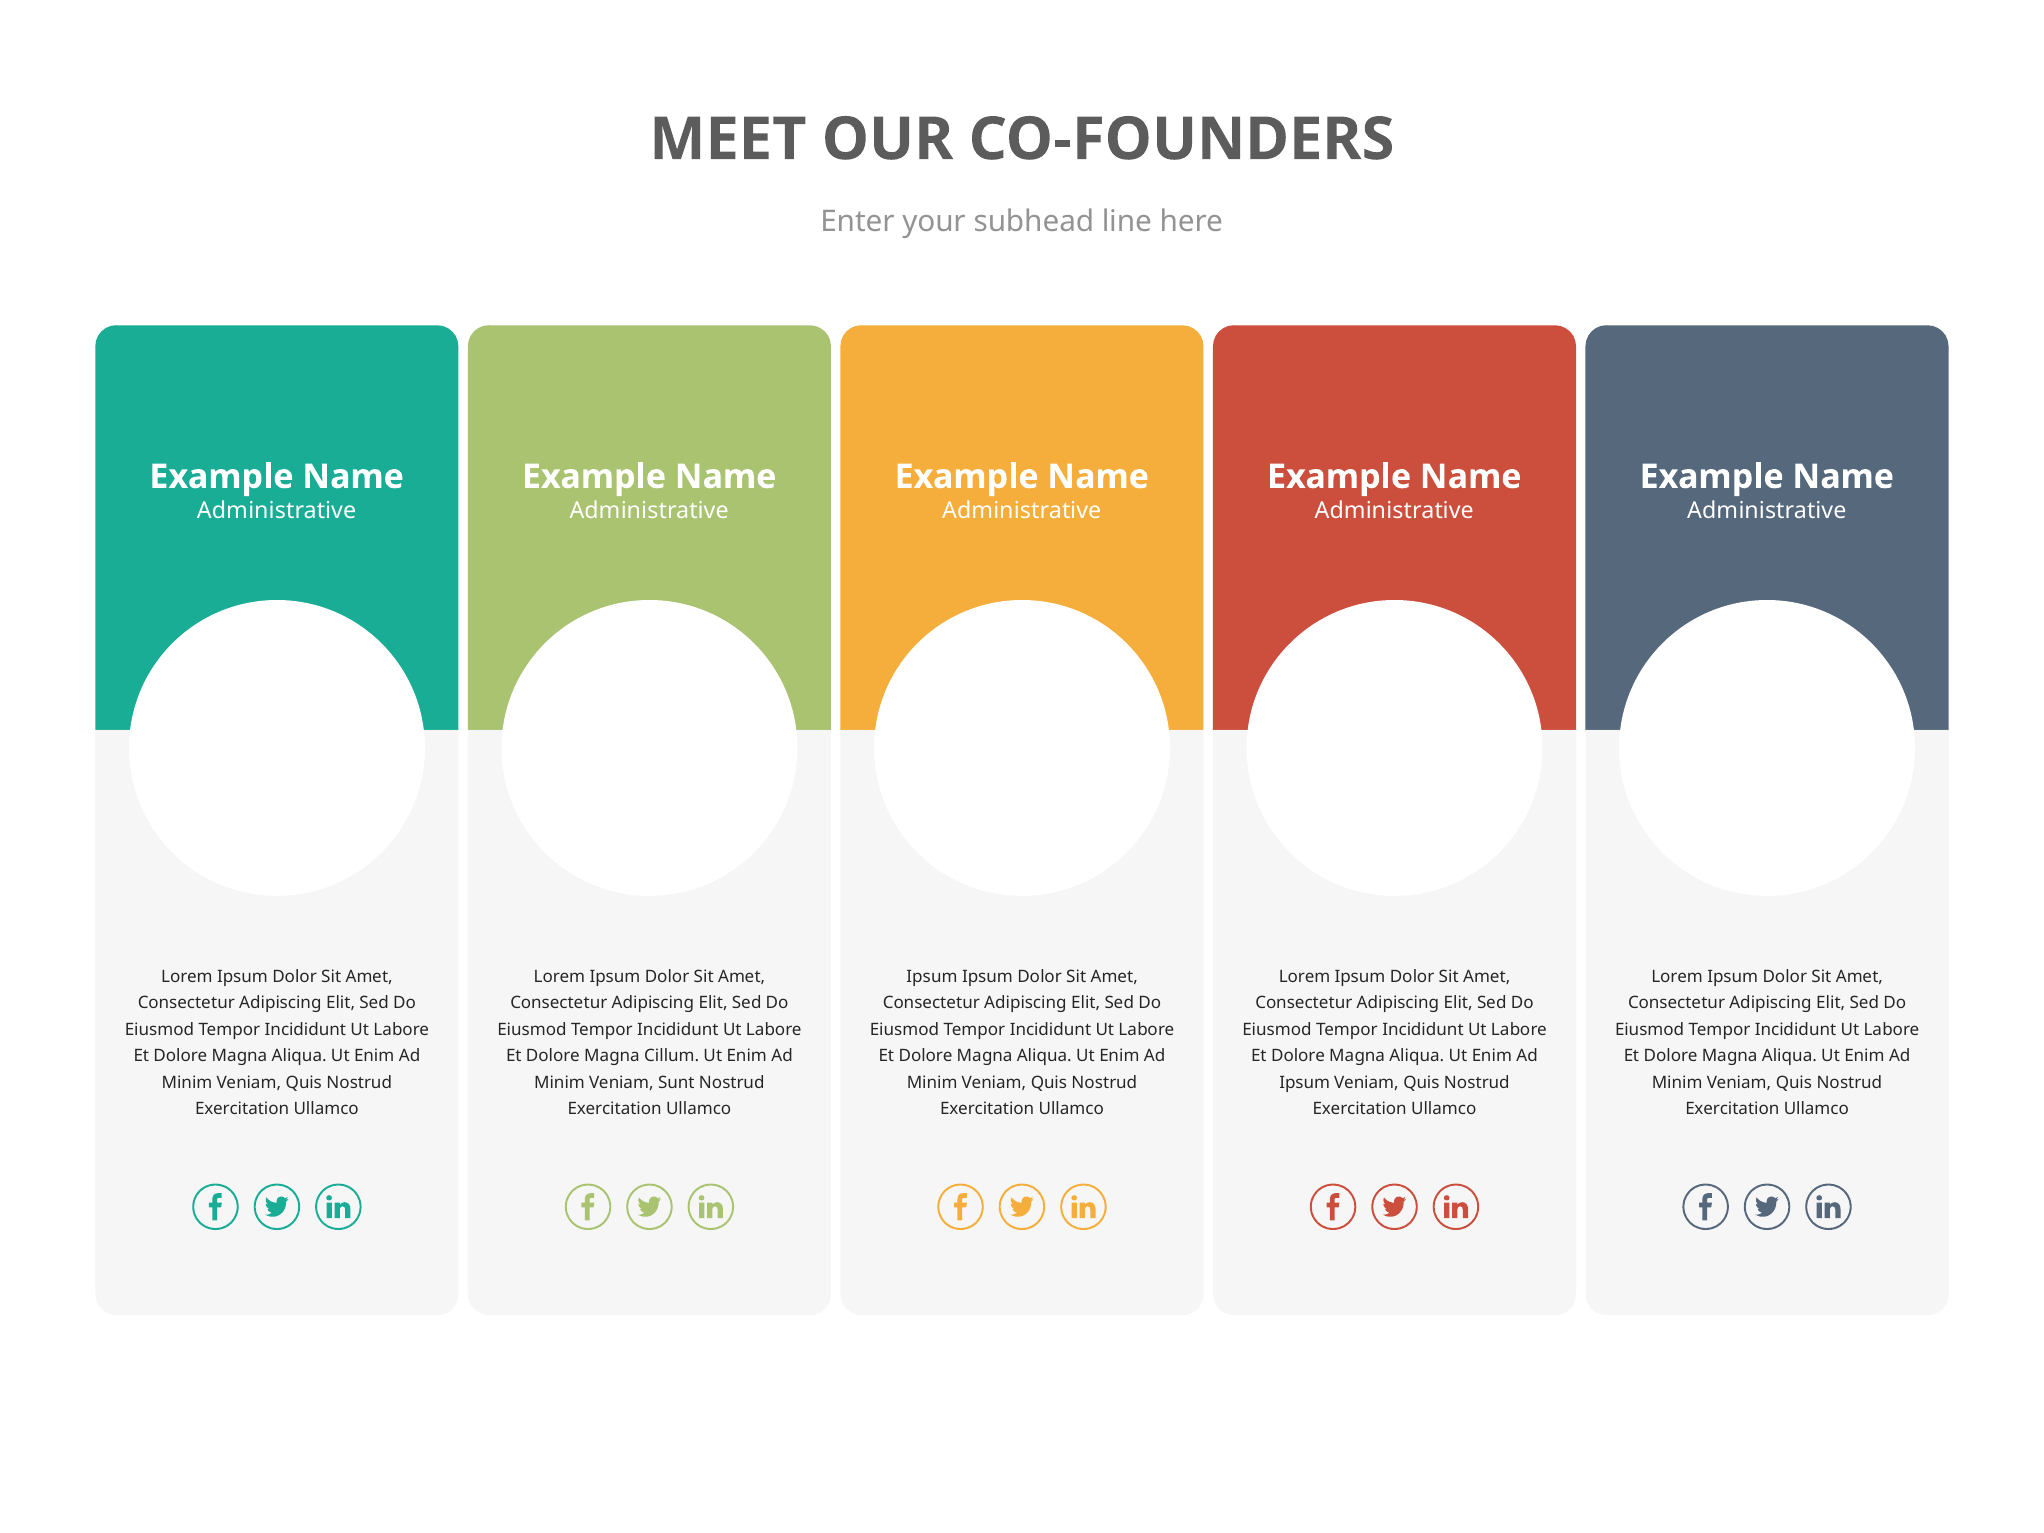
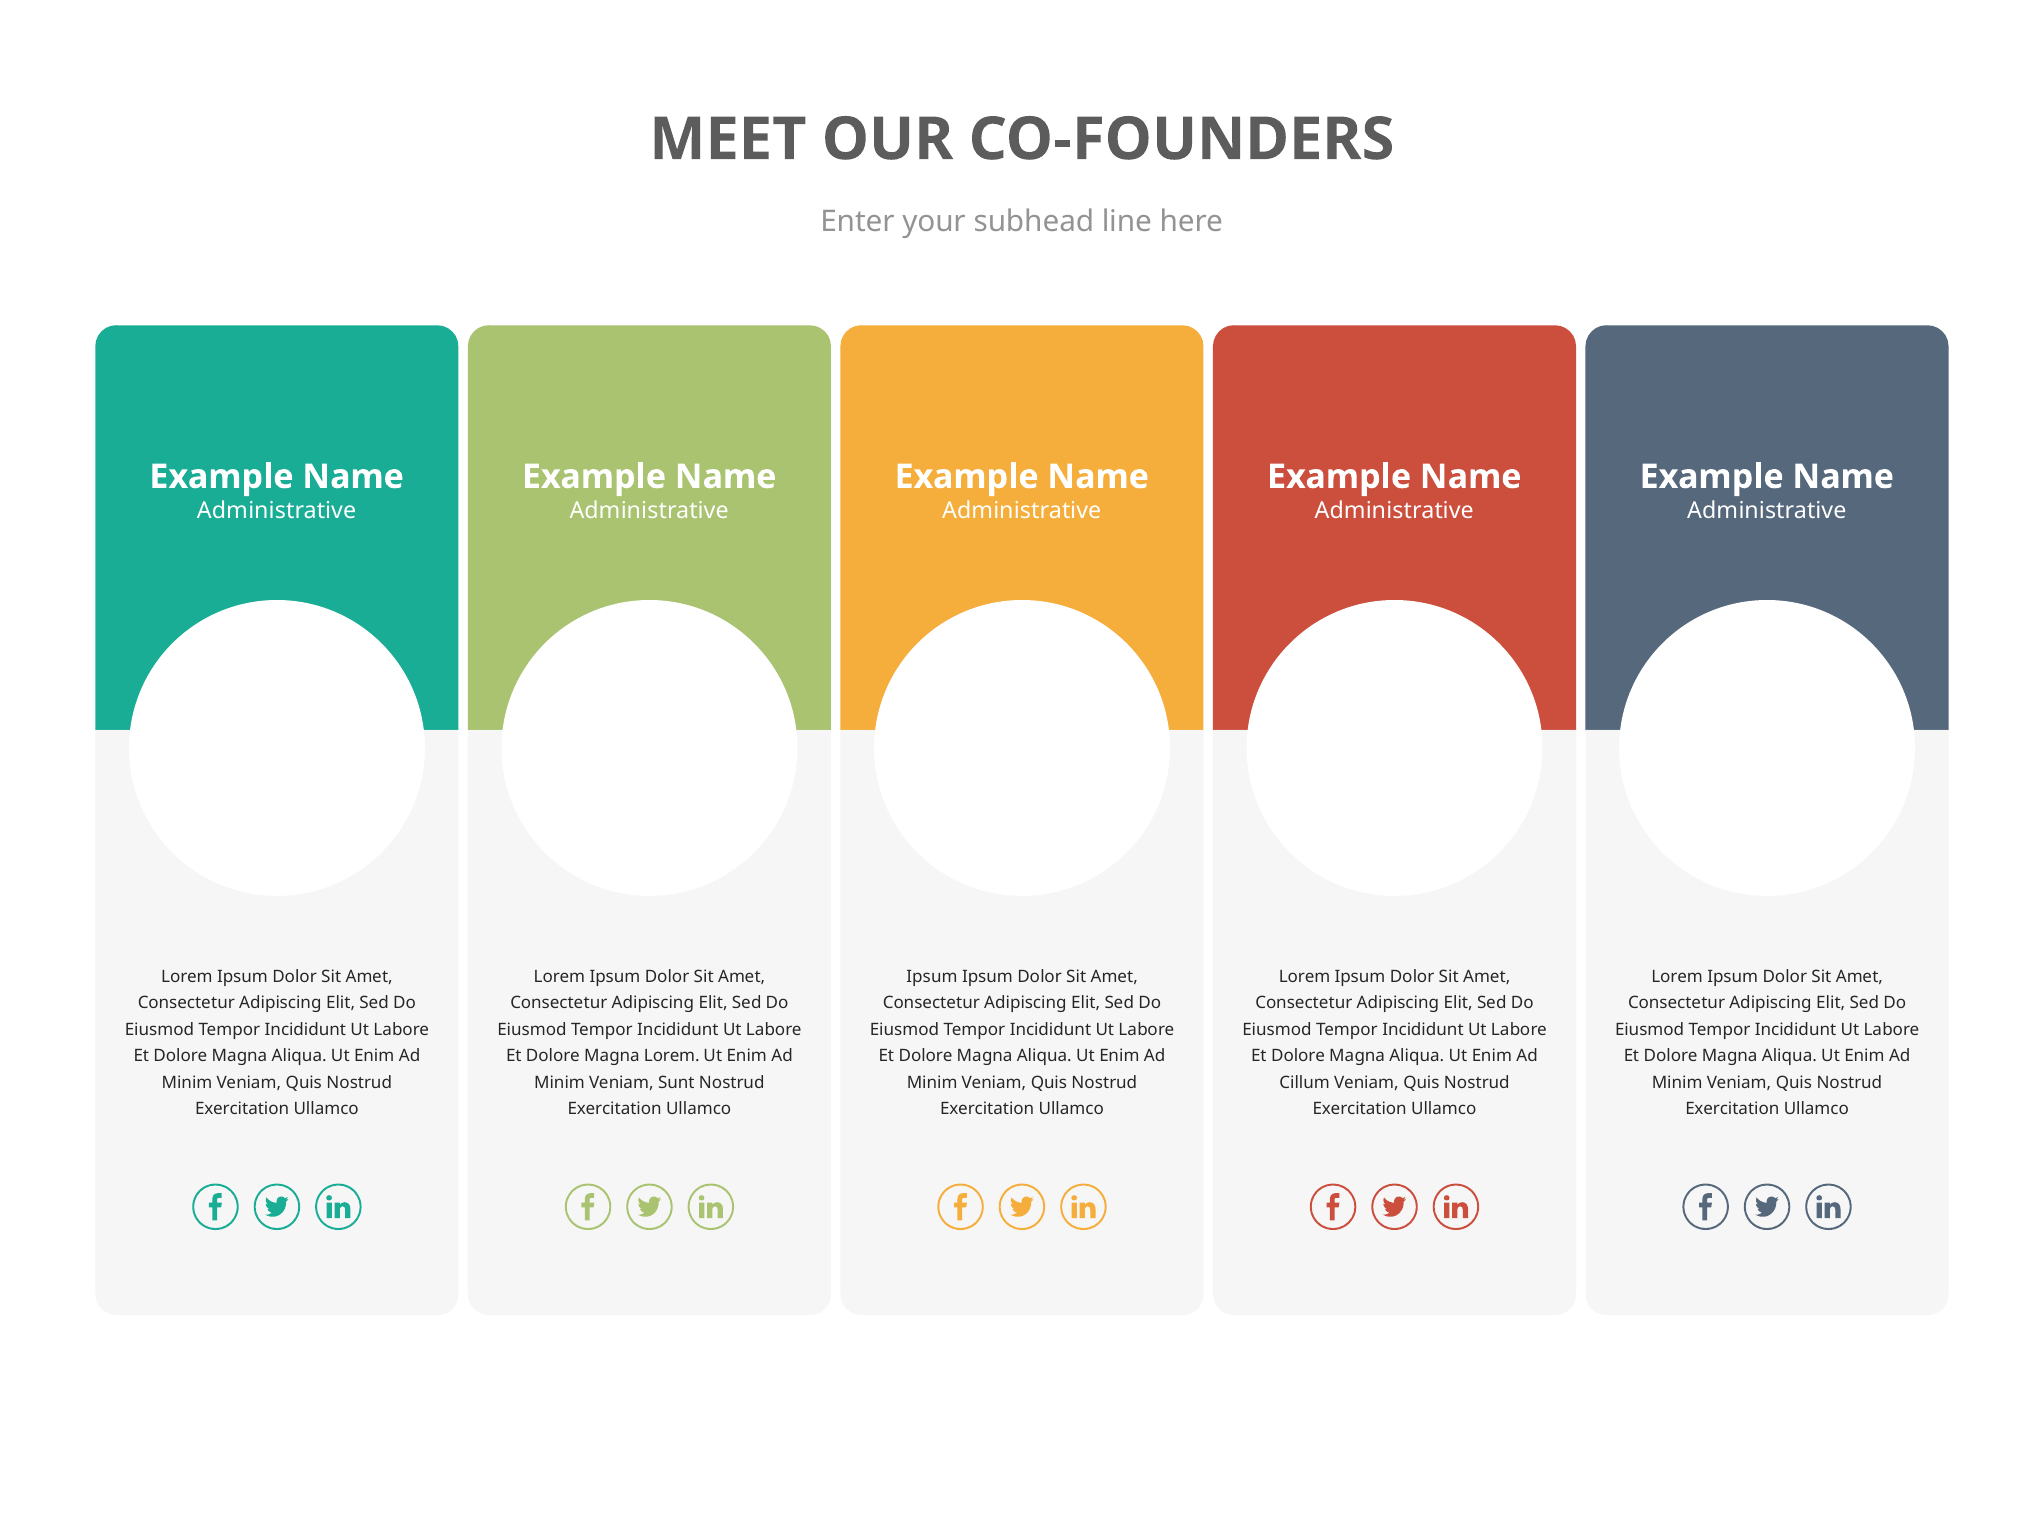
Magna Cillum: Cillum -> Lorem (672, 1056)
Ipsum: Ipsum -> Cillum (1305, 1083)
